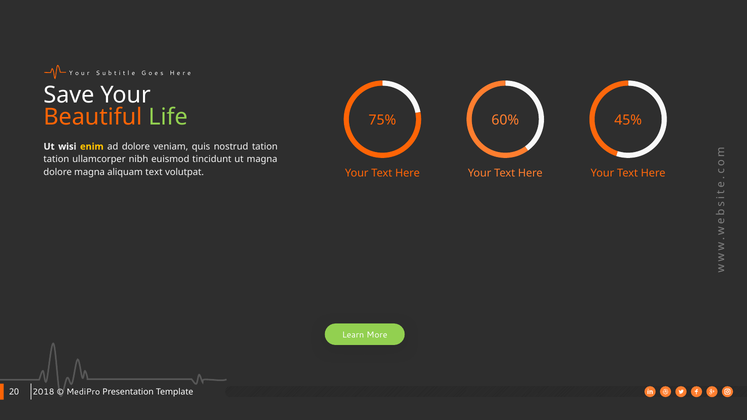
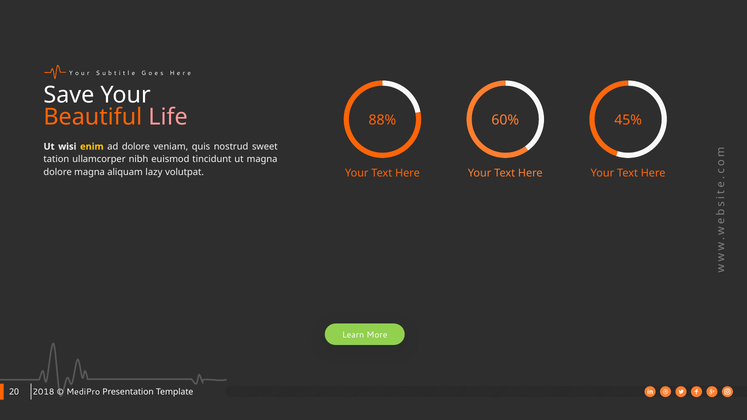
Life colour: light green -> pink (168, 117)
75%: 75% -> 88% (382, 120)
nostrud tation: tation -> sweet (265, 147)
aliquam text: text -> lazy (154, 172)
